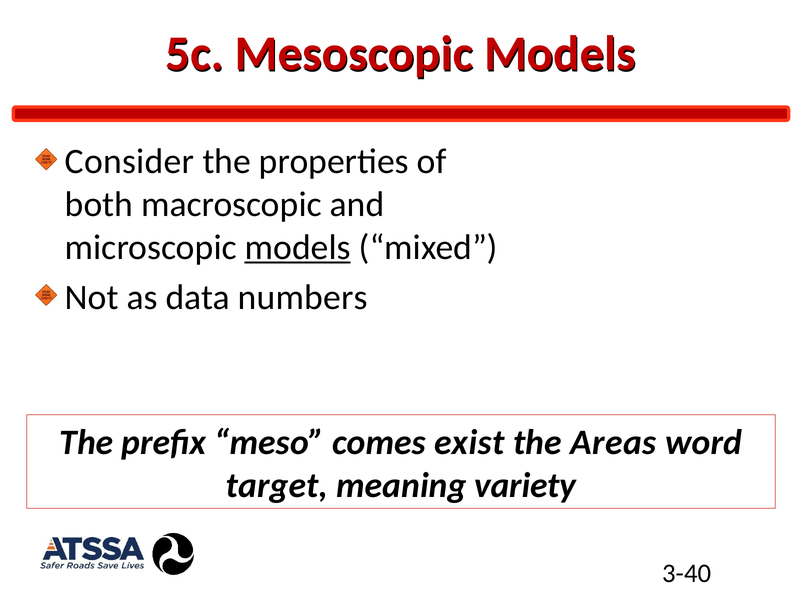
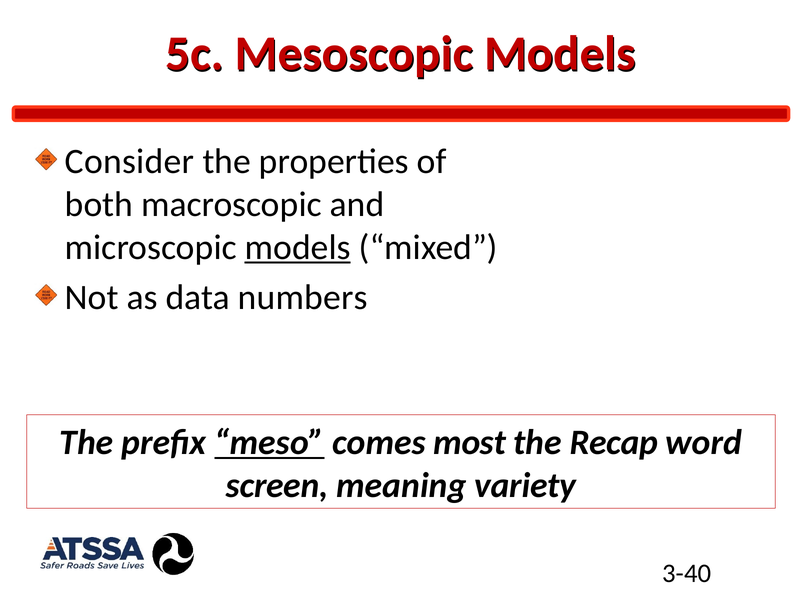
meso underline: none -> present (269, 442)
exist: exist -> most (470, 442)
Areas: Areas -> Recap (614, 442)
target: target -> screen (277, 485)
